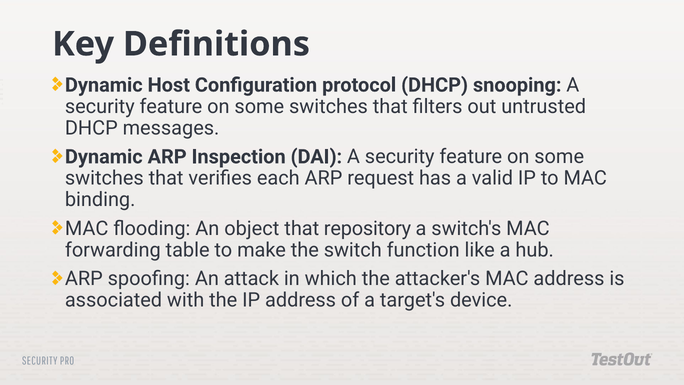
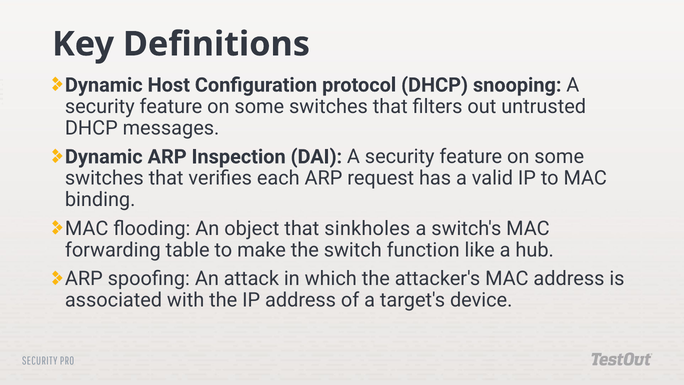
repository: repository -> sinkholes (367, 228)
